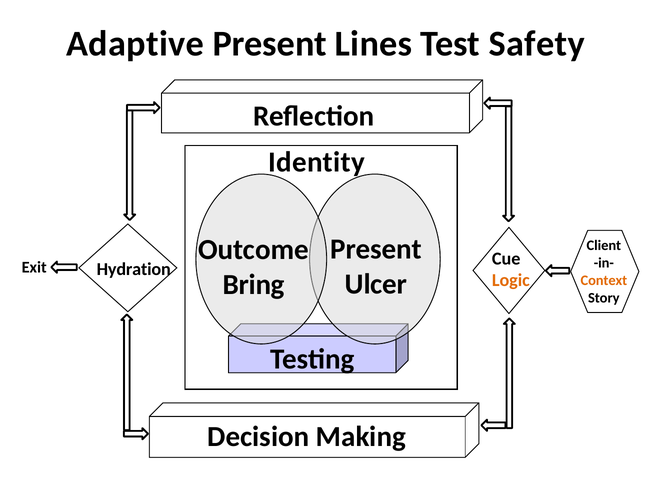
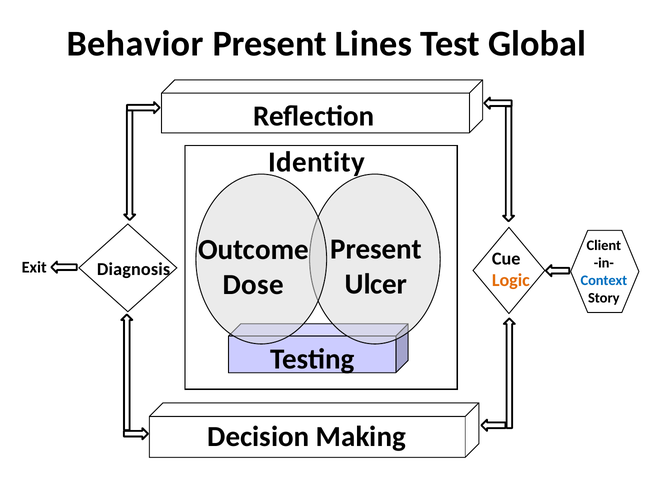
Adaptive: Adaptive -> Behavior (135, 44)
Safety: Safety -> Global (537, 44)
Hydration: Hydration -> Diagnosis (134, 269)
Bring: Bring -> Dose (253, 284)
Context colour: orange -> blue (604, 280)
